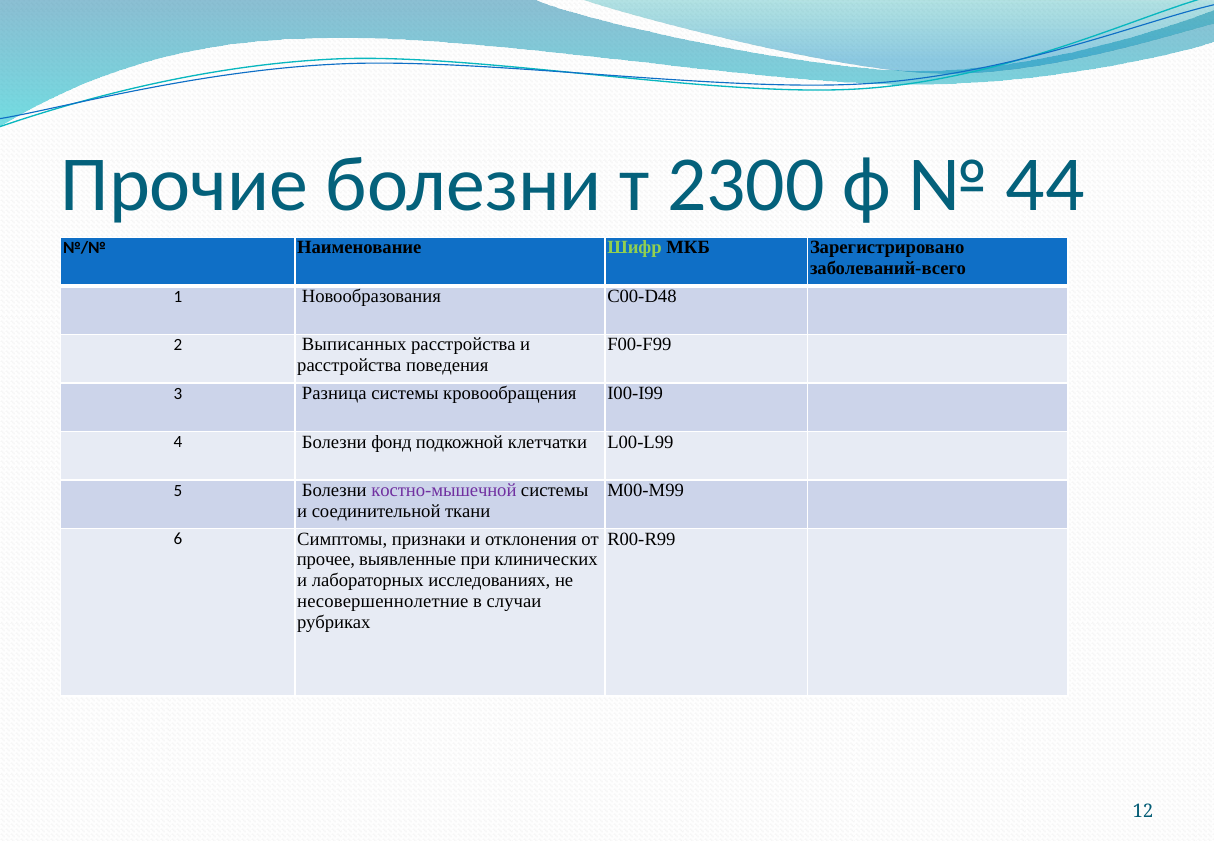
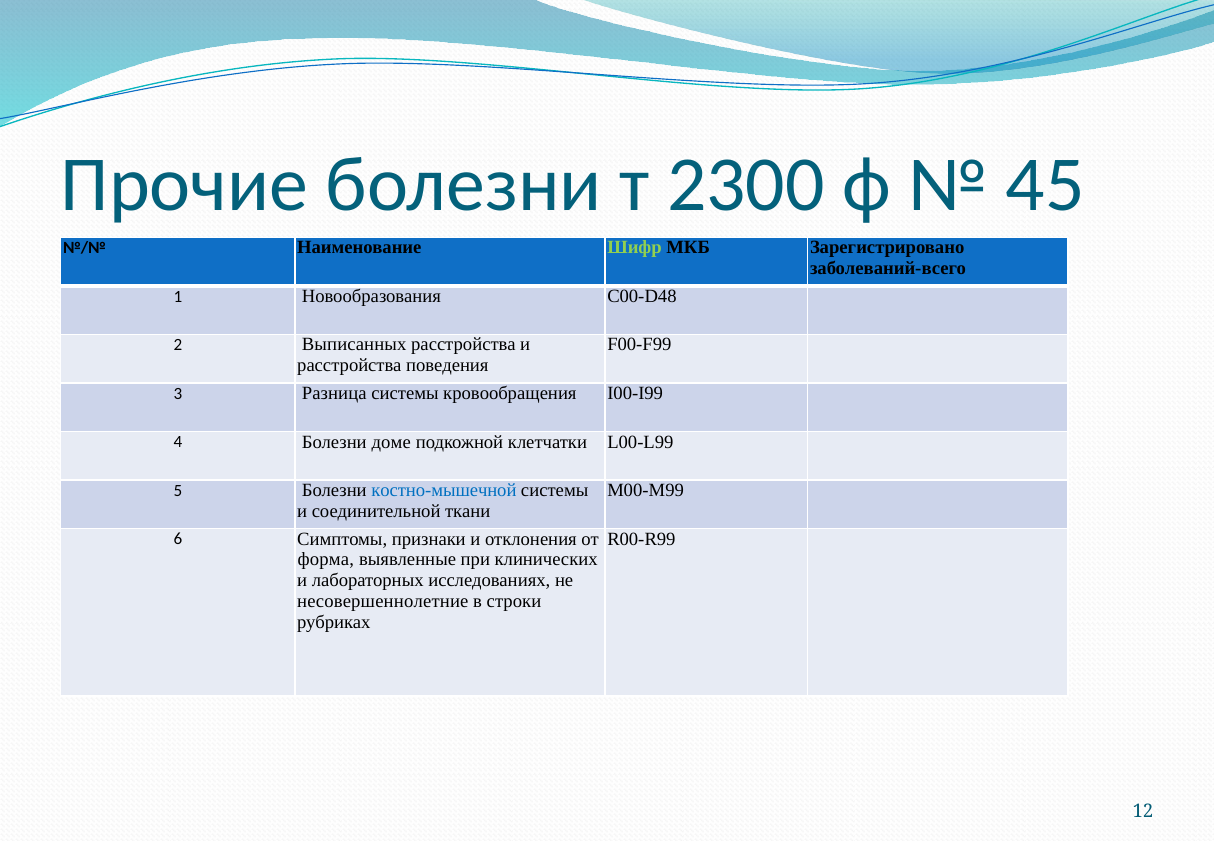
44: 44 -> 45 (1045, 185)
фонд: фонд -> доме (391, 442)
костно-мышечной colour: purple -> blue (444, 490)
прочее: прочее -> форма (326, 559)
случаи: случаи -> строки (514, 601)
